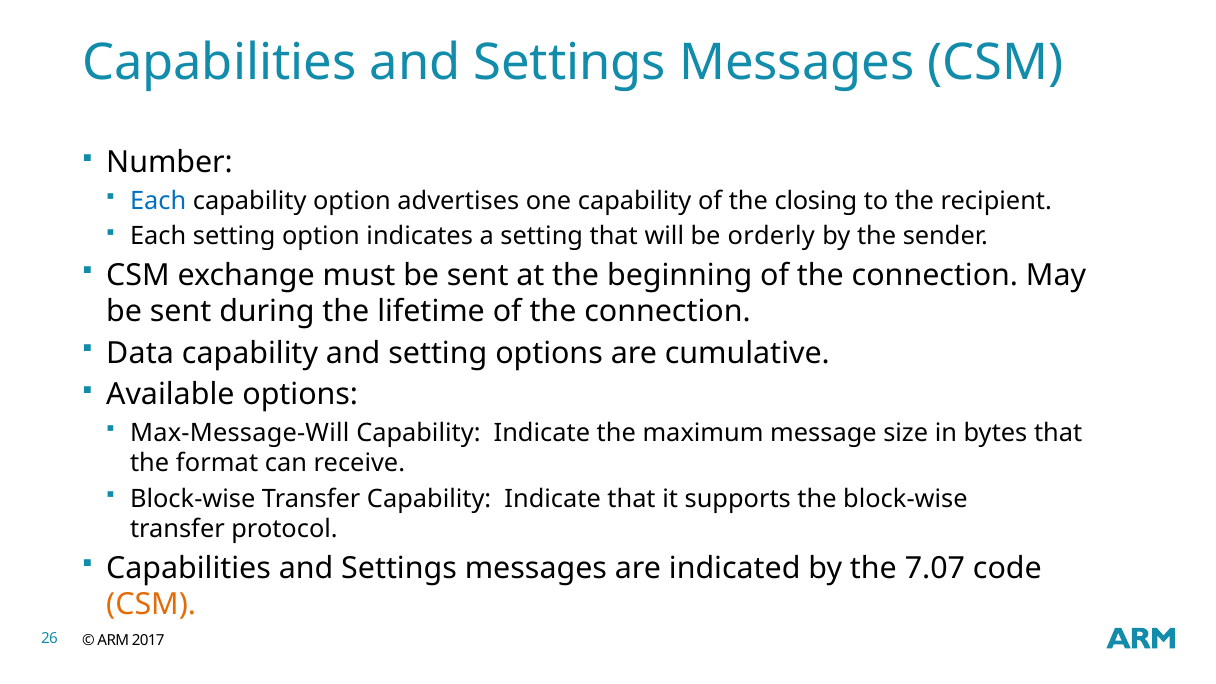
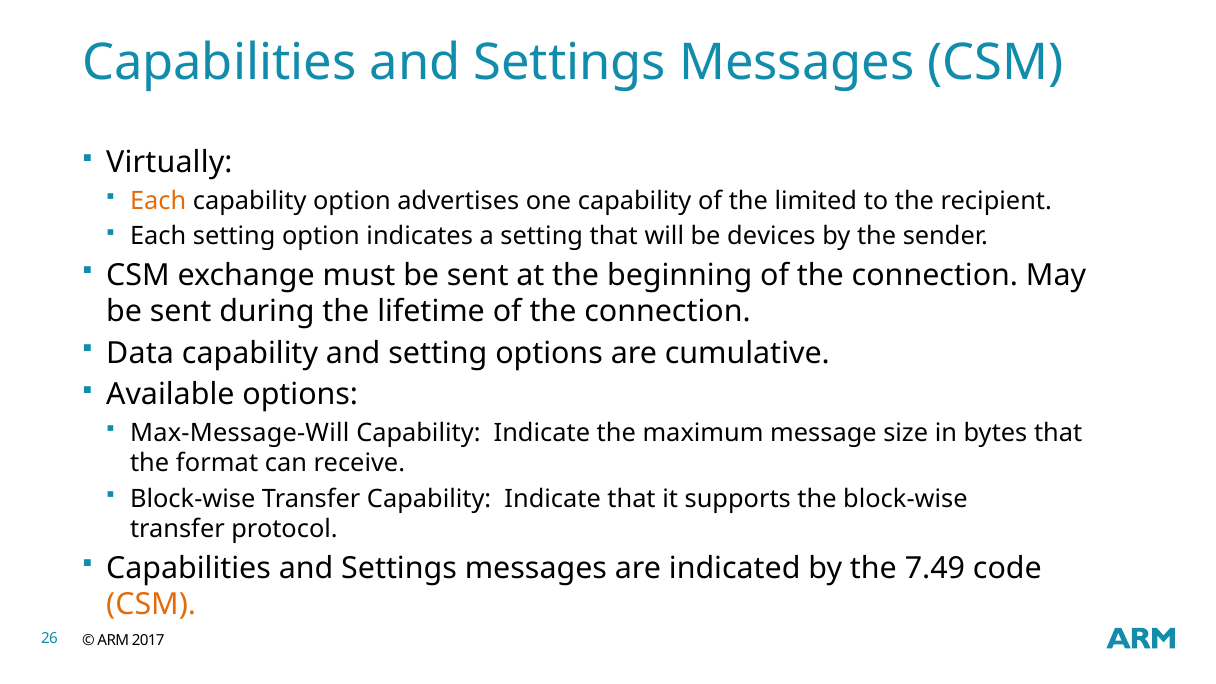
Number: Number -> Virtually (169, 163)
Each colour: blue -> orange (158, 201)
closing: closing -> limited (816, 201)
orderly: orderly -> devices (771, 236)
7.07: 7.07 -> 7.49 (935, 568)
